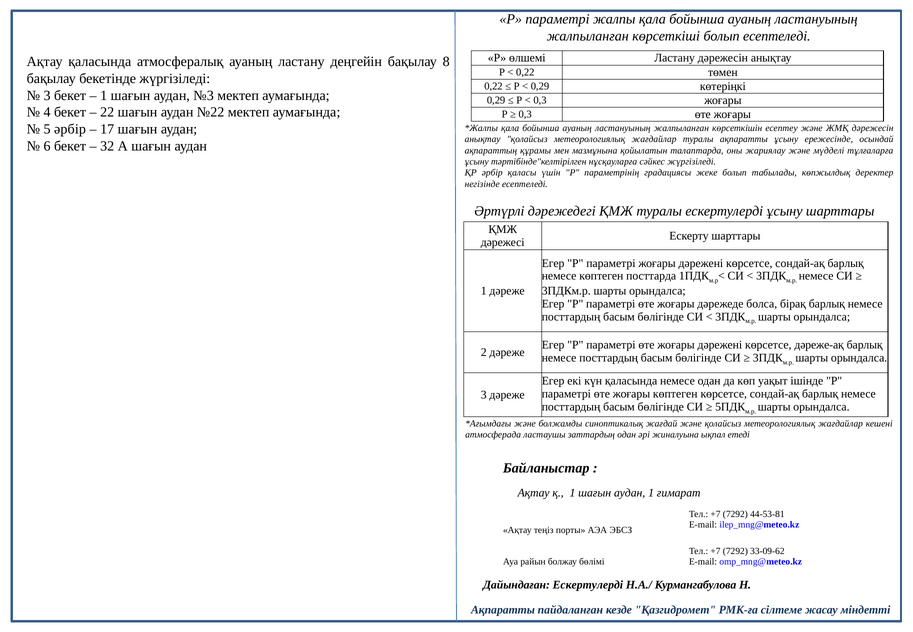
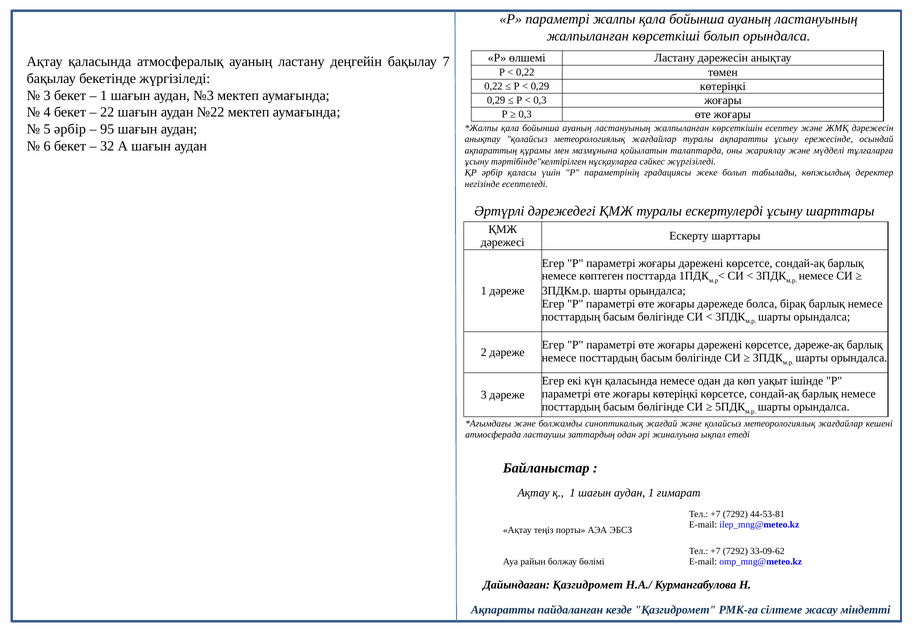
болып есептеледі: есептеледі -> орындалса (777, 36)
8: 8 -> 7 (446, 62)
17: 17 -> 95 (107, 129)
жоғары көптеген: көптеген -> көтеріңкі (675, 394)
Дайындаған Ескертулерді: Ескертулерді -> Қазгидромет (588, 585)
